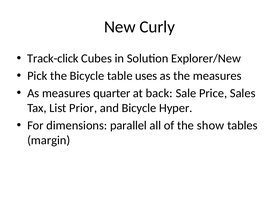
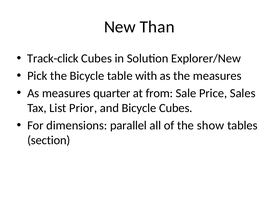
Curly: Curly -> Than (157, 27)
uses: uses -> with (146, 76)
back: back -> from (159, 93)
Bicycle Hyper: Hyper -> Cubes (176, 108)
margin: margin -> section (49, 140)
